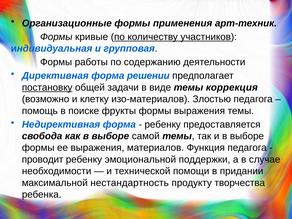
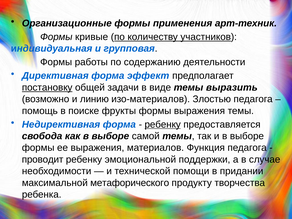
решении: решении -> эффект (148, 76)
коррекция: коррекция -> выразить (232, 87)
клетку: клетку -> линию (94, 99)
ребенку underline: none -> present (163, 124)
нестандартность: нестандартность -> метафорического (130, 183)
